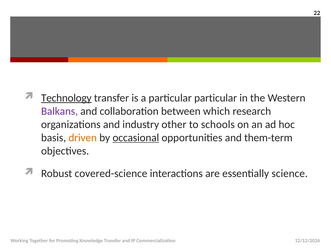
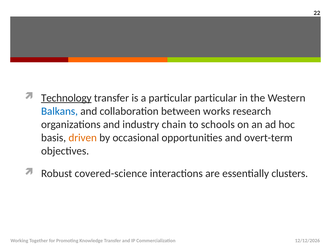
Balkans colour: purple -> blue (59, 111)
which: which -> works (217, 111)
other: other -> chain (174, 124)
occasional underline: present -> none (136, 137)
them-term: them-term -> overt-term (268, 137)
science: science -> clusters (290, 173)
